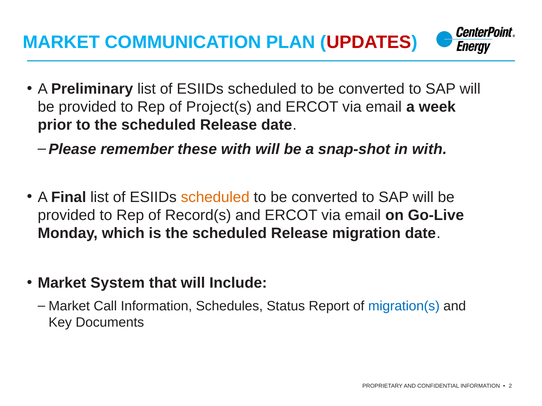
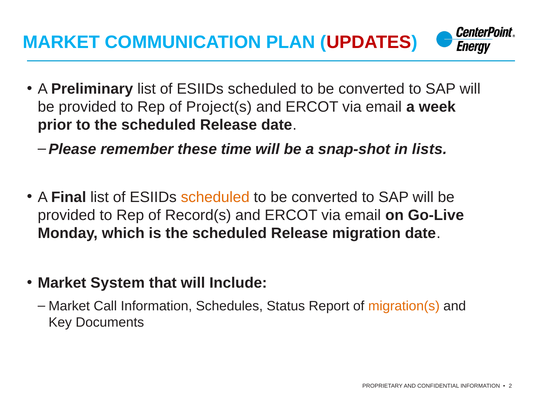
these with: with -> time (236, 149)
in with: with -> lists (429, 149)
migration(s colour: blue -> orange (404, 306)
